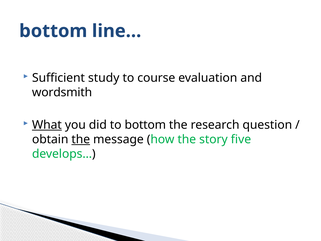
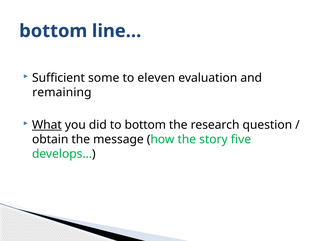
study: study -> some (104, 78)
course: course -> eleven (156, 78)
wordsmith: wordsmith -> remaining (62, 92)
the underline: present -> none (81, 139)
